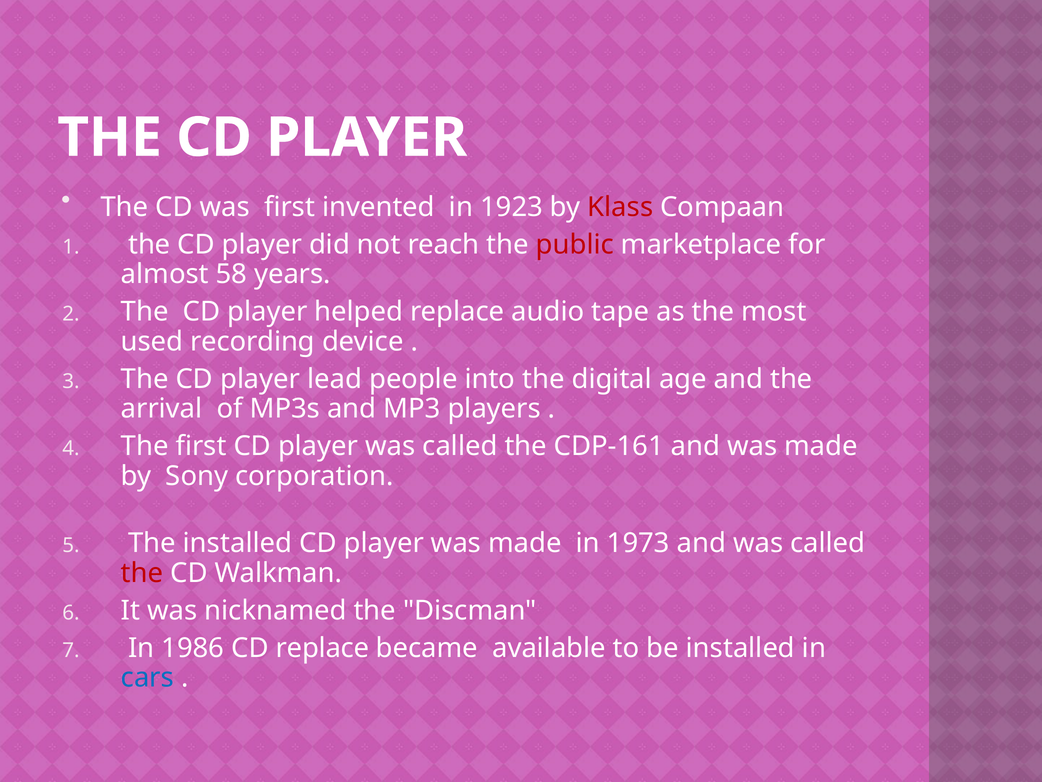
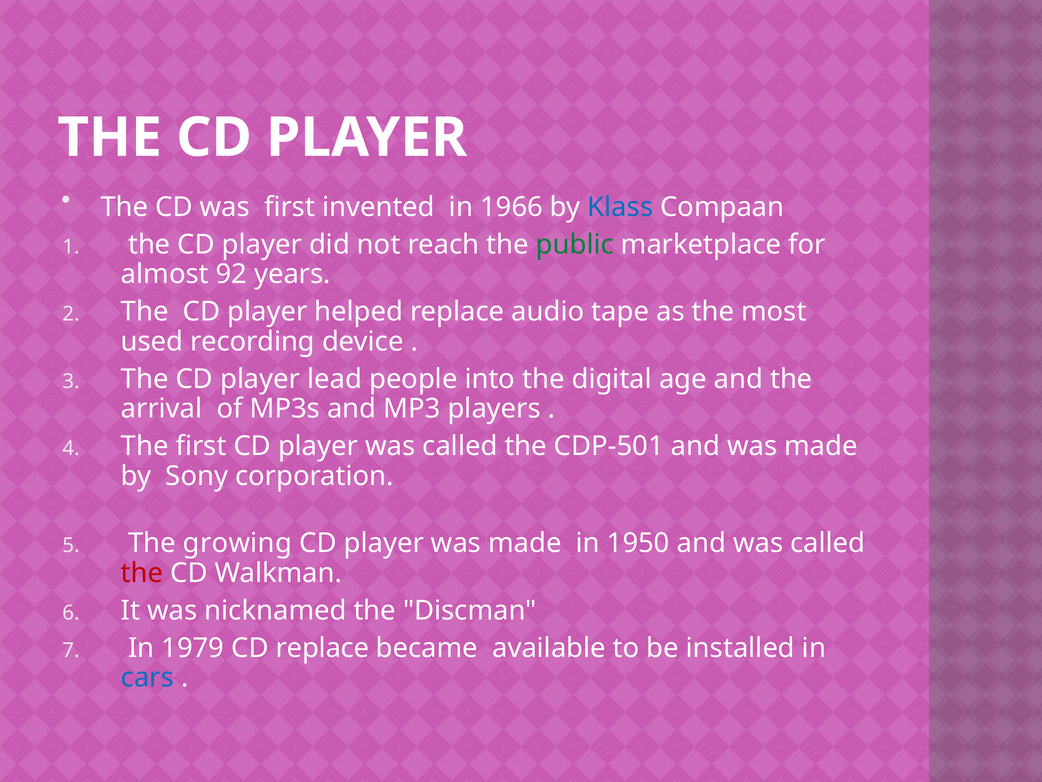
1923: 1923 -> 1966 (512, 207)
Klass colour: red -> blue (620, 207)
public colour: red -> green (575, 244)
58: 58 -> 92 (231, 274)
CDP-161: CDP-161 -> CDP-501 (609, 446)
The installed: installed -> growing (237, 543)
1973: 1973 -> 1950 (638, 543)
1986: 1986 -> 1979 (193, 648)
